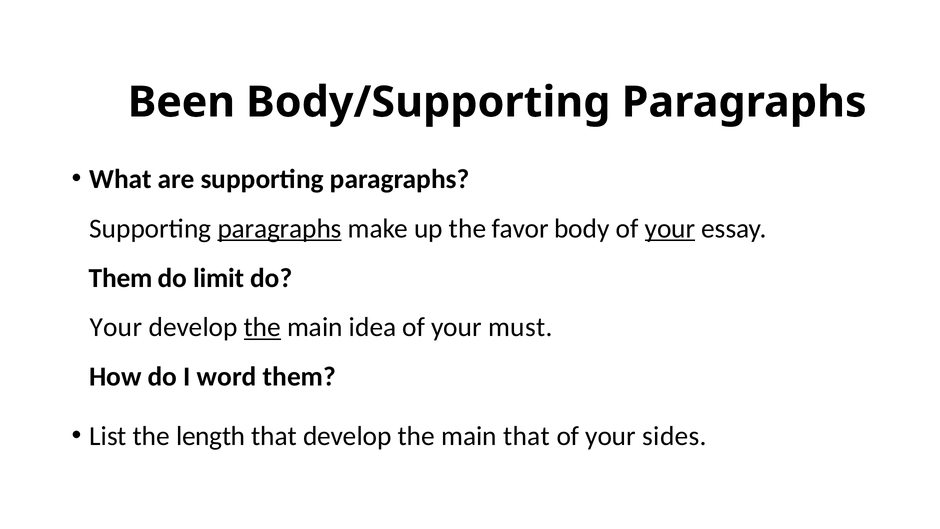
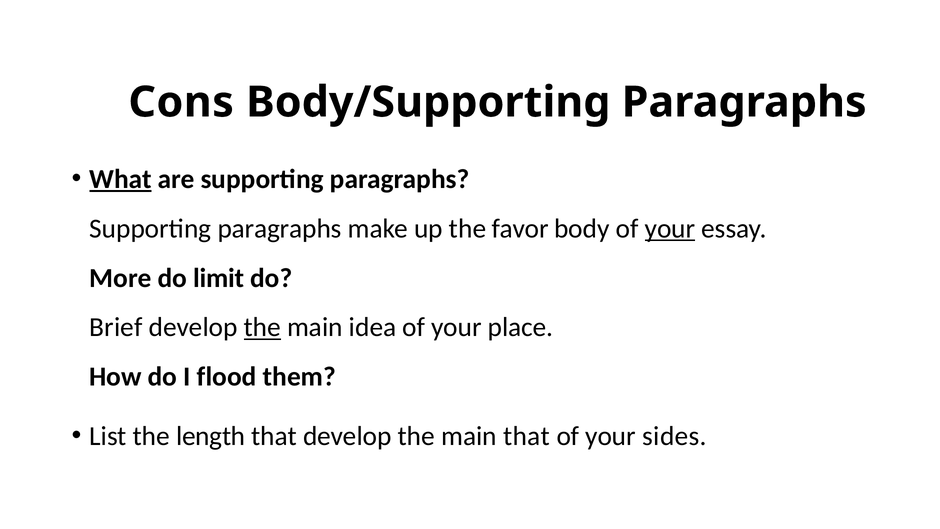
Been: Been -> Cons (181, 102)
What underline: none -> present (120, 179)
paragraphs underline: present -> none (280, 228)
Them: Them -> More (120, 278)
Your: Your -> Brief (116, 327)
must: must -> place (521, 327)
word: word -> flood (227, 377)
